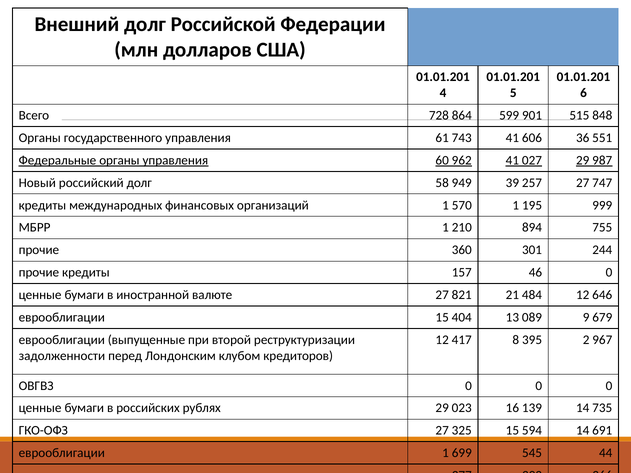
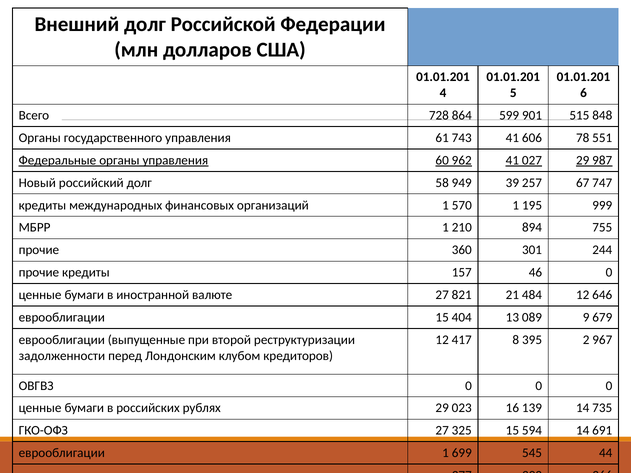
36: 36 -> 78 (583, 138)
257 27: 27 -> 67 (583, 183)
